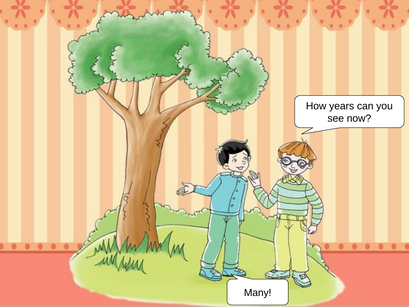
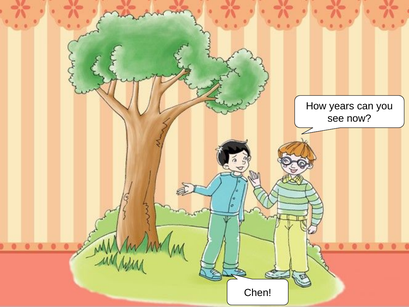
Many: Many -> Chen (258, 293)
